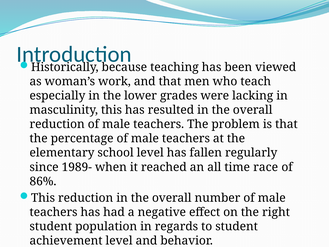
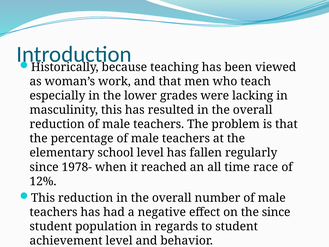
1989-: 1989- -> 1978- (77, 167)
86%: 86% -> 12% (43, 181)
the right: right -> since (276, 212)
